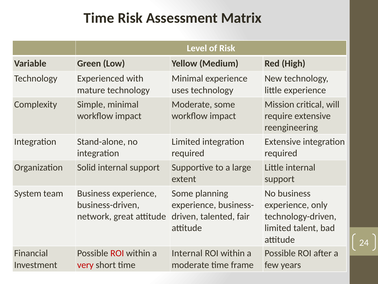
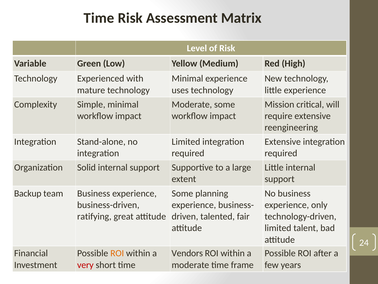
System: System -> Backup (28, 193)
network: network -> ratifying (94, 216)
ROI colour: red -> orange (117, 253)
Internal: Internal -> Vendors (187, 253)
